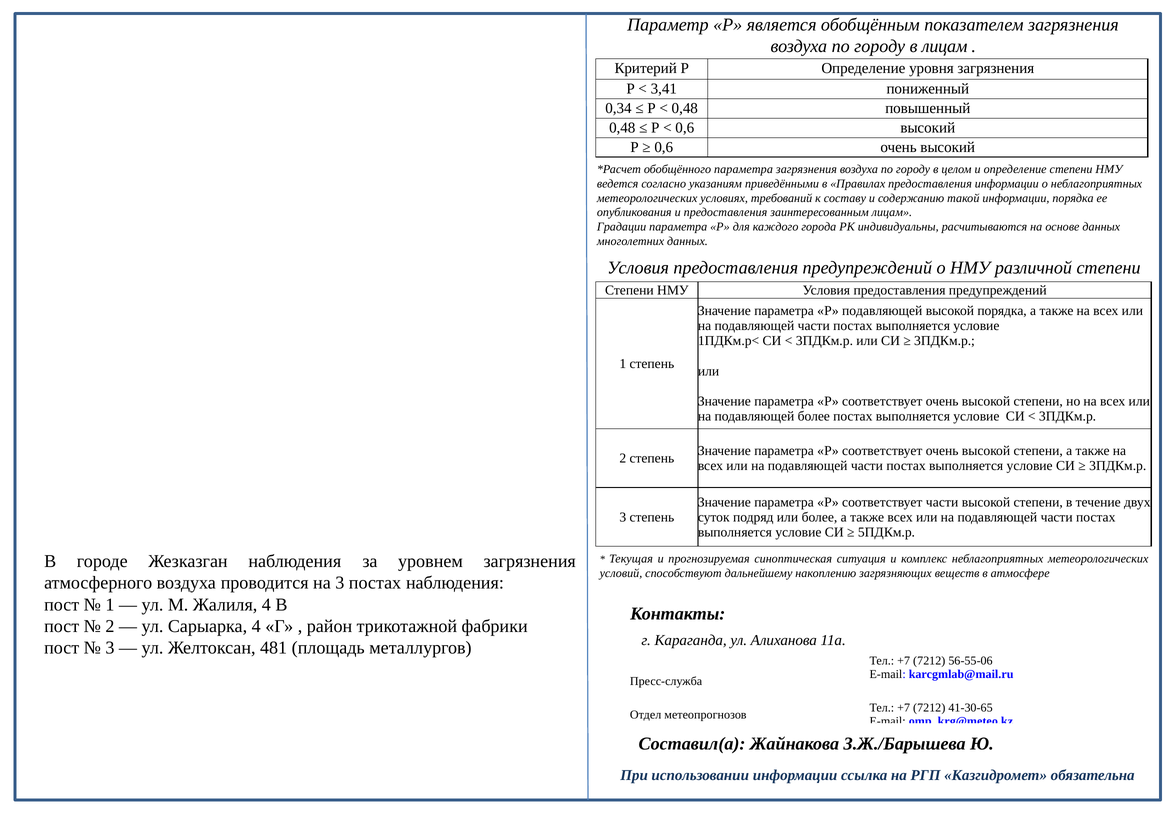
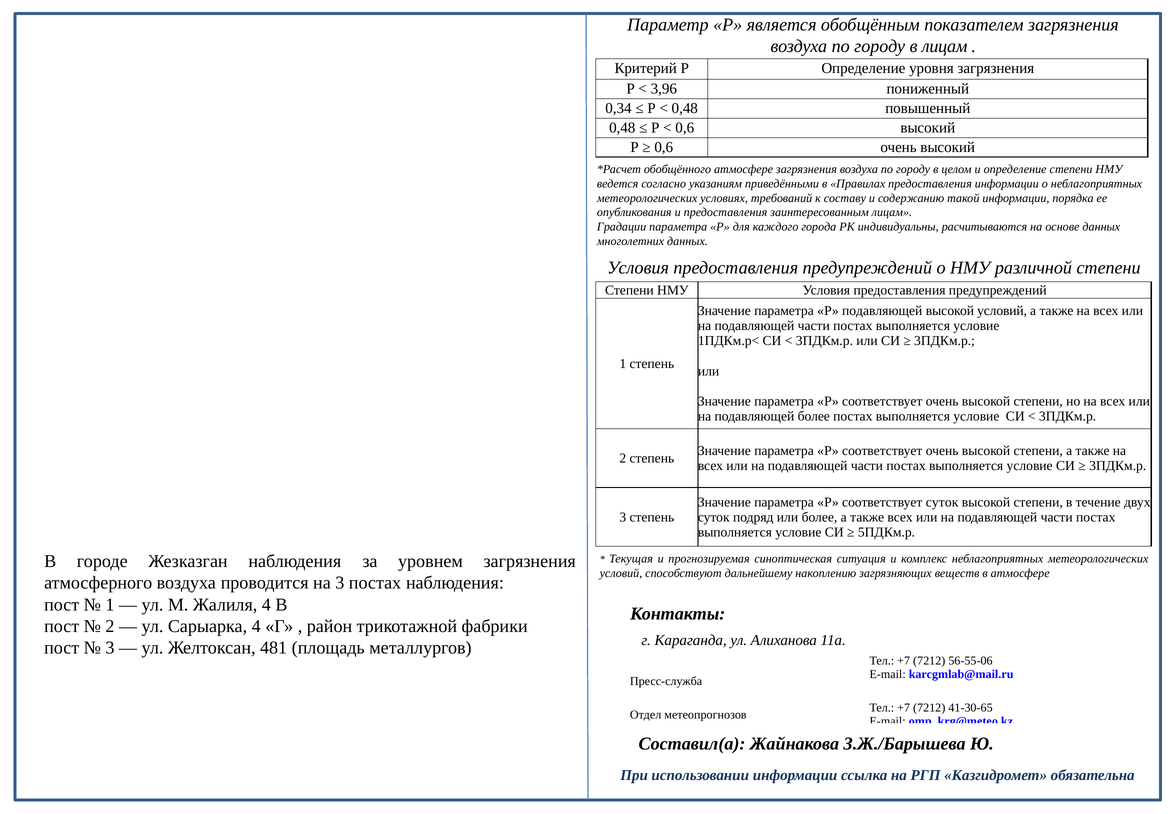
3,41: 3,41 -> 3,96 (664, 89)
обобщённого параметра: параметра -> атмосфере (744, 169)
высокой порядка: порядка -> условий (1002, 311)
соответствует части: части -> суток (942, 502)
